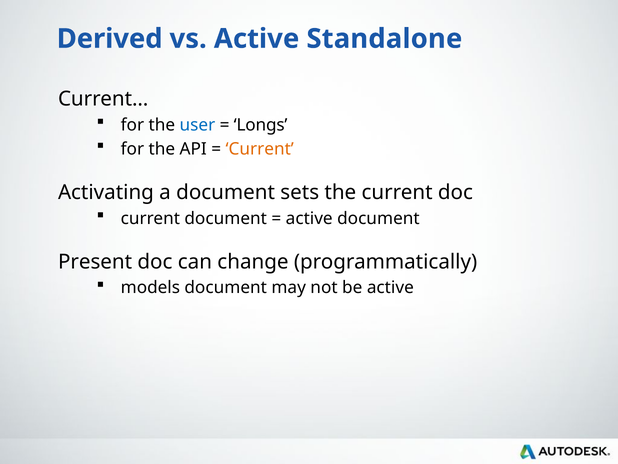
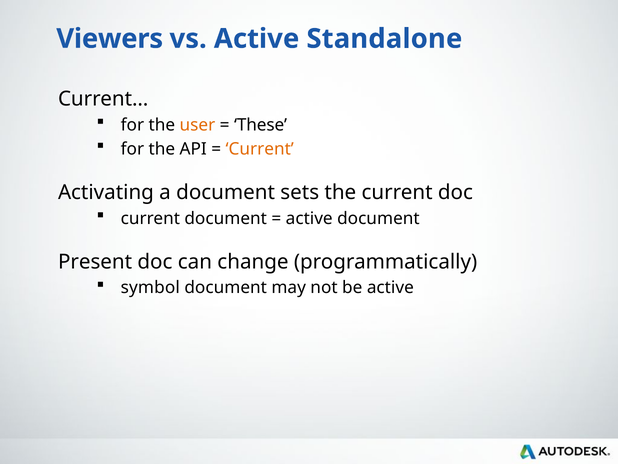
Derived: Derived -> Viewers (110, 39)
user colour: blue -> orange (197, 125)
Longs: Longs -> These (261, 125)
models: models -> symbol (150, 287)
